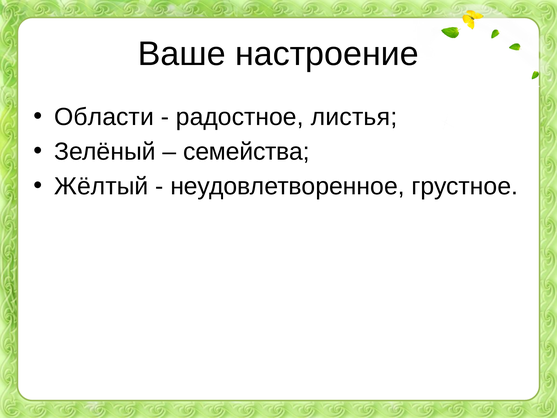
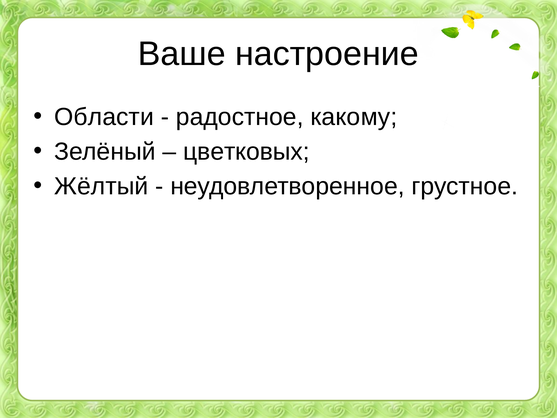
листья: листья -> какому (354, 117)
семейства: семейства -> цветковых (246, 152)
